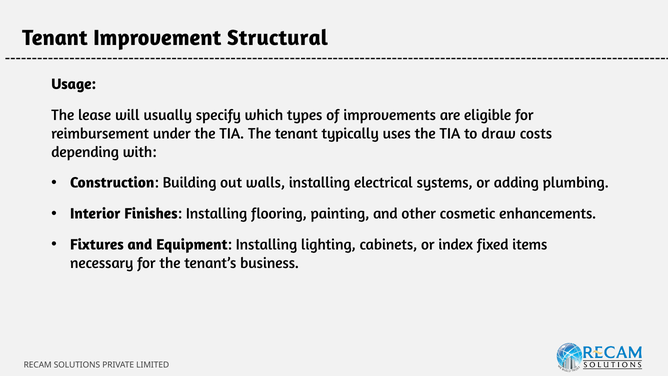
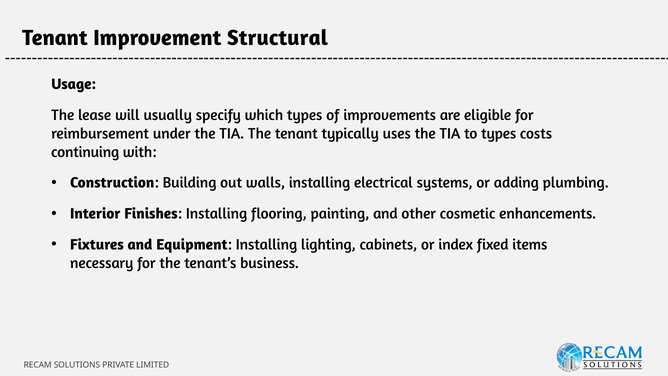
to draw: draw -> types (499, 134)
depending: depending -> continuing (85, 152)
